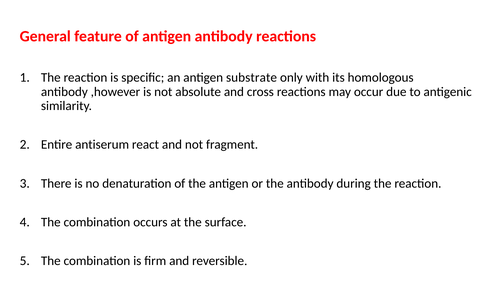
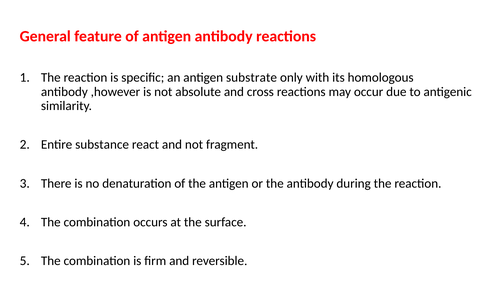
antiserum: antiserum -> substance (102, 145)
